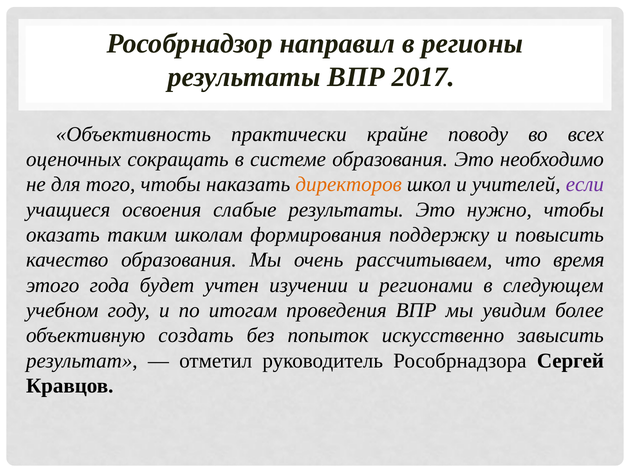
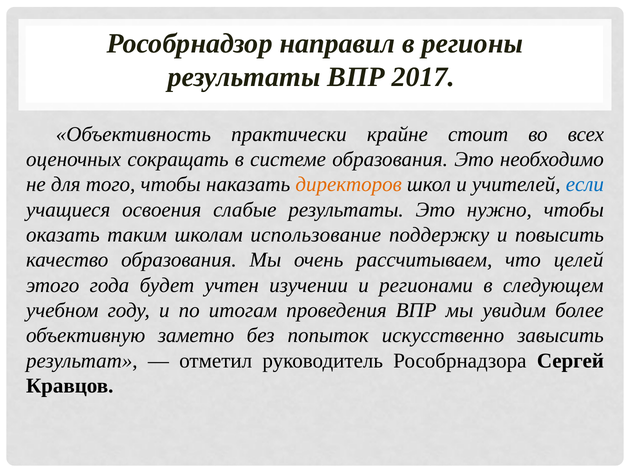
поводу: поводу -> стоит (478, 134)
если colour: purple -> blue (585, 185)
формирования: формирования -> использование (316, 235)
время: время -> целей (579, 260)
создать: создать -> заметно (196, 336)
